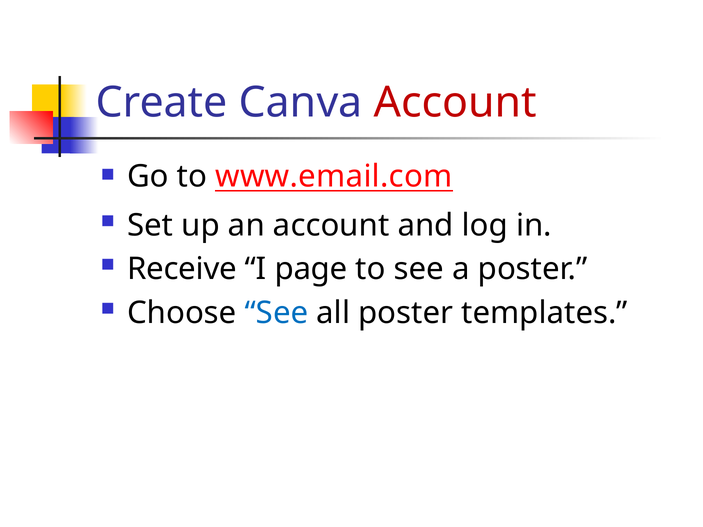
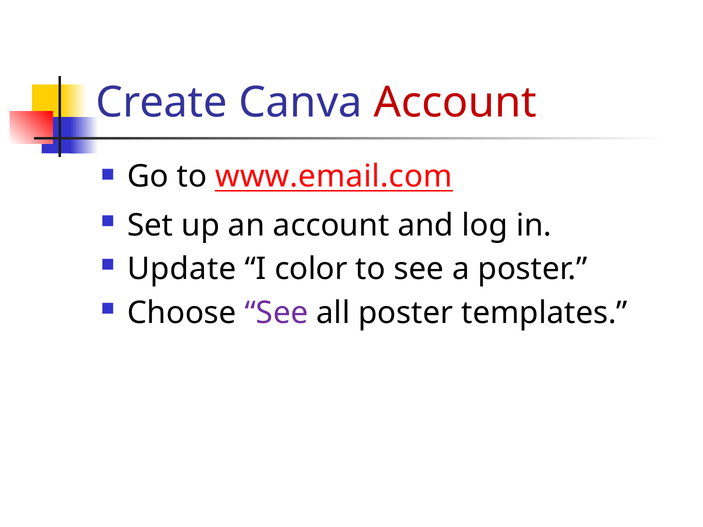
Receive: Receive -> Update (182, 269)
page: page -> color (311, 269)
See colour: blue -> purple (276, 313)
